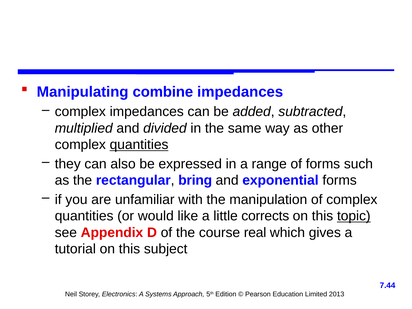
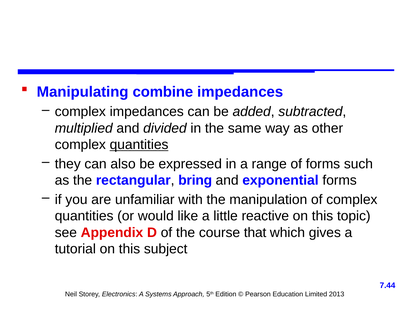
corrects: corrects -> reactive (265, 216)
topic underline: present -> none (354, 216)
real: real -> that (255, 233)
